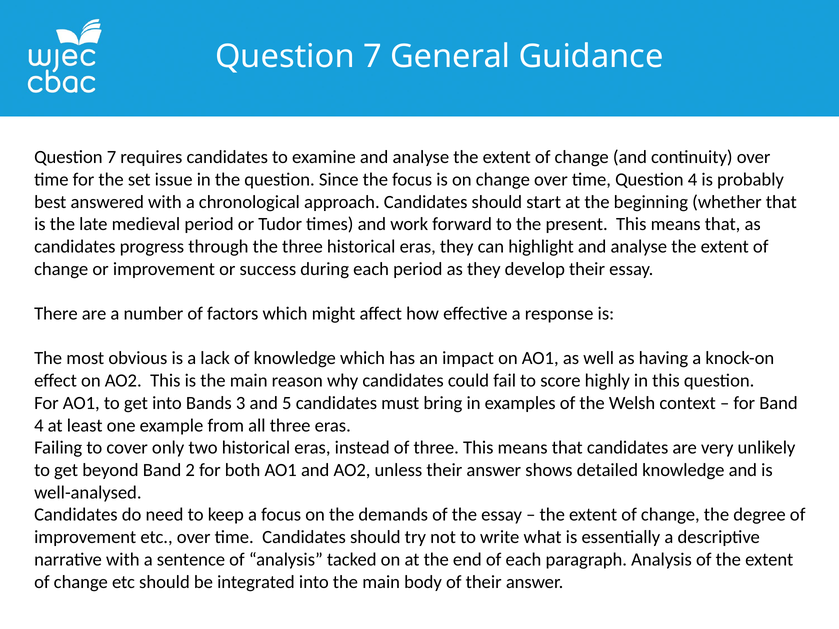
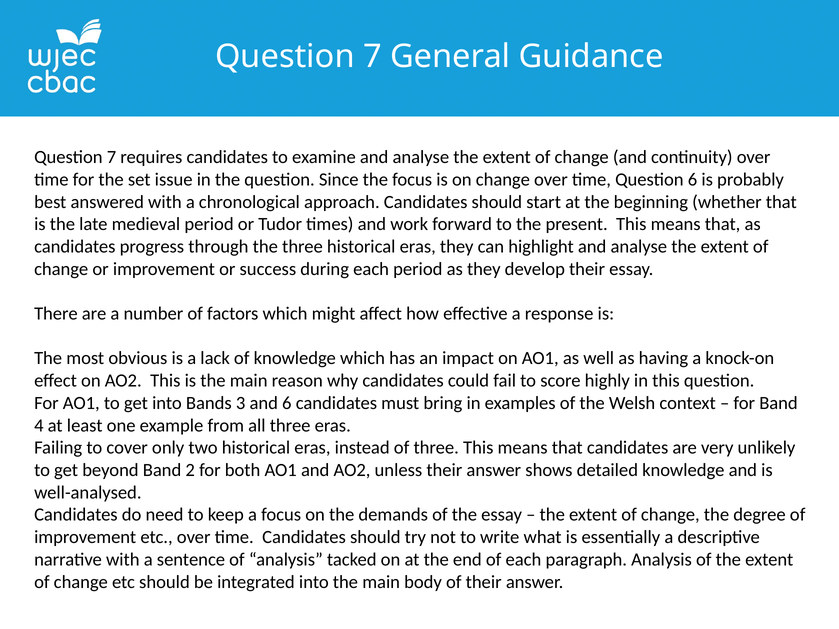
Question 4: 4 -> 6 (692, 180)
and 5: 5 -> 6 (287, 403)
